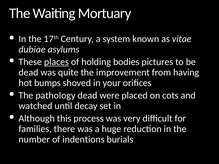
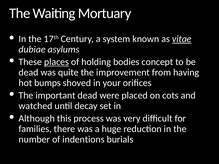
vitae underline: none -> present (182, 39)
pictures: pictures -> concept (157, 62)
pathology: pathology -> important (55, 96)
